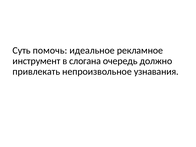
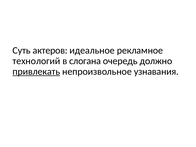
помочь: помочь -> актеров (50, 50)
инструмент: инструмент -> технологий (36, 61)
привлекать underline: none -> present (36, 72)
